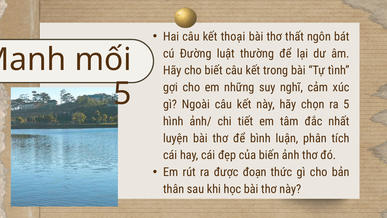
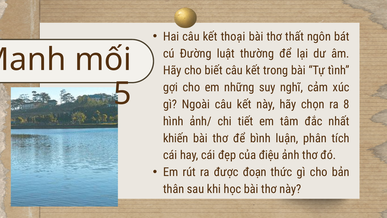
ra 5: 5 -> 8 (346, 104)
luyện: luyện -> khiến (176, 138)
biến: biến -> điệu (269, 155)
